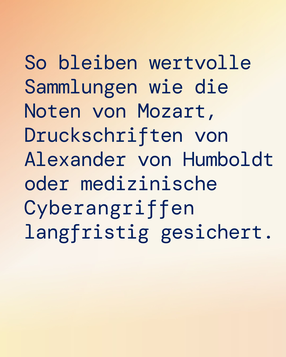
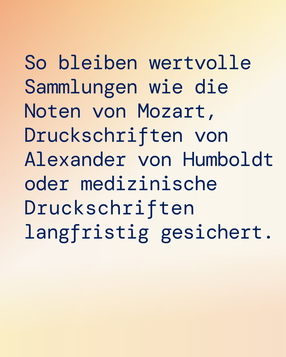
Cyberangriffen: Cyberangriffen -> Druckschriften (109, 208)
